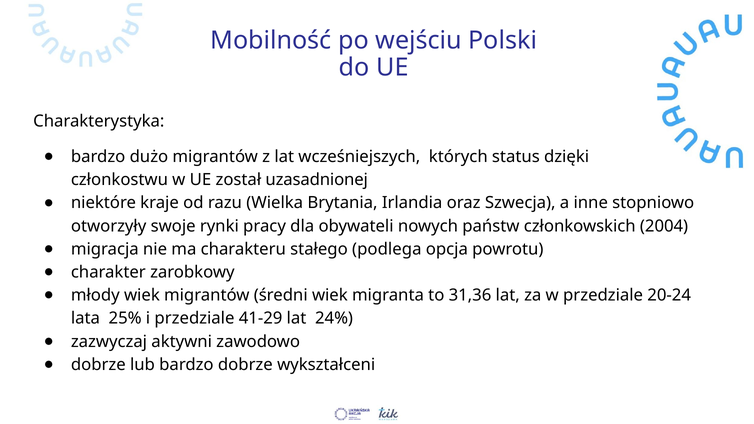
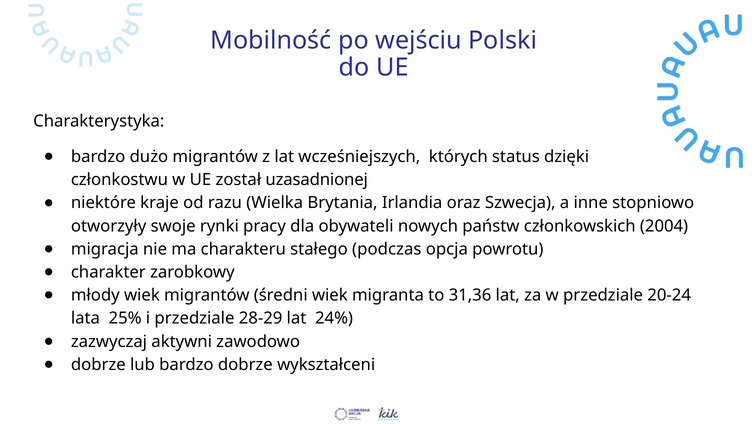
podlega: podlega -> podczas (387, 249)
41-29: 41-29 -> 28-29 (261, 319)
